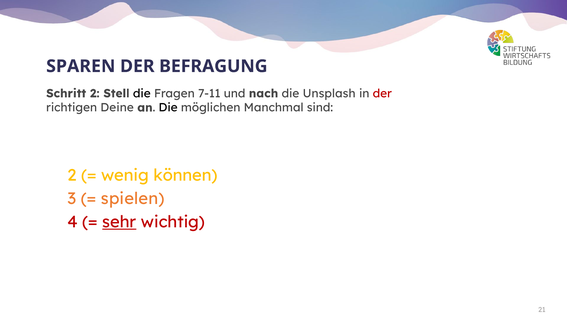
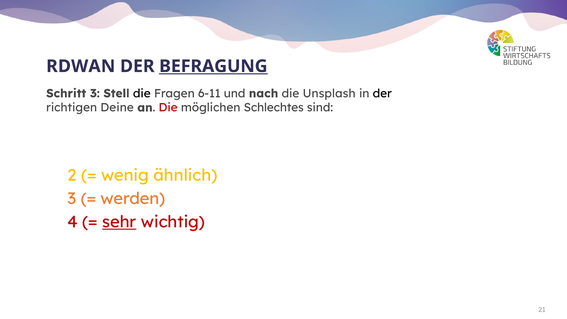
SPAREN: SPAREN -> RDWAN (81, 66)
BEFRAGUNG underline: none -> present (213, 66)
Schritt 2: 2 -> 3 (95, 93)
7-11: 7-11 -> 6-11 (209, 93)
der colour: red -> black (382, 93)
Die colour: black -> red (168, 108)
Manchmal: Manchmal -> Schlechtes (274, 108)
können: können -> ähnlich (185, 175)
spielen: spielen -> werden (133, 199)
